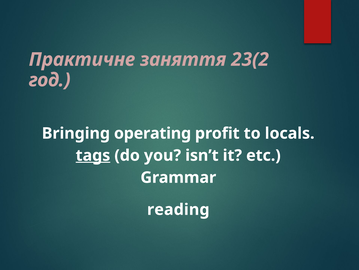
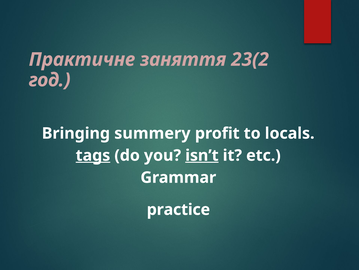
operating: operating -> summery (152, 133)
isn’t underline: none -> present (202, 155)
reading: reading -> practice (178, 209)
